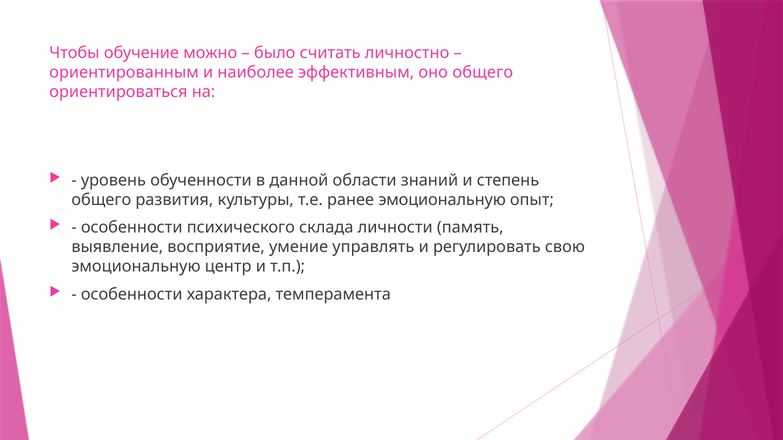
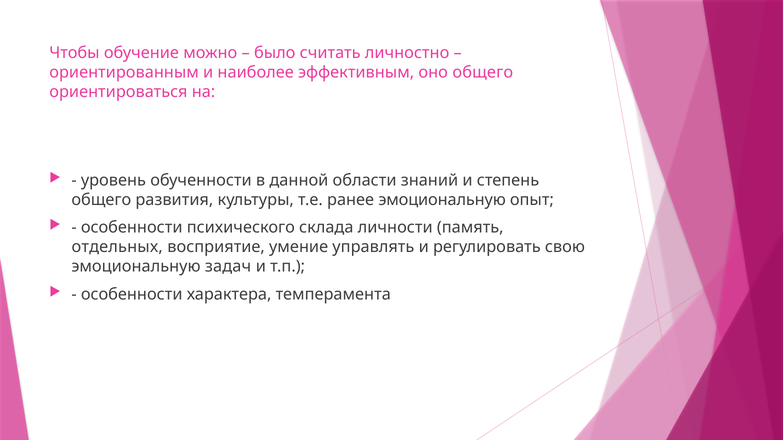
выявление: выявление -> отдельных (117, 247)
центр: центр -> задач (228, 267)
